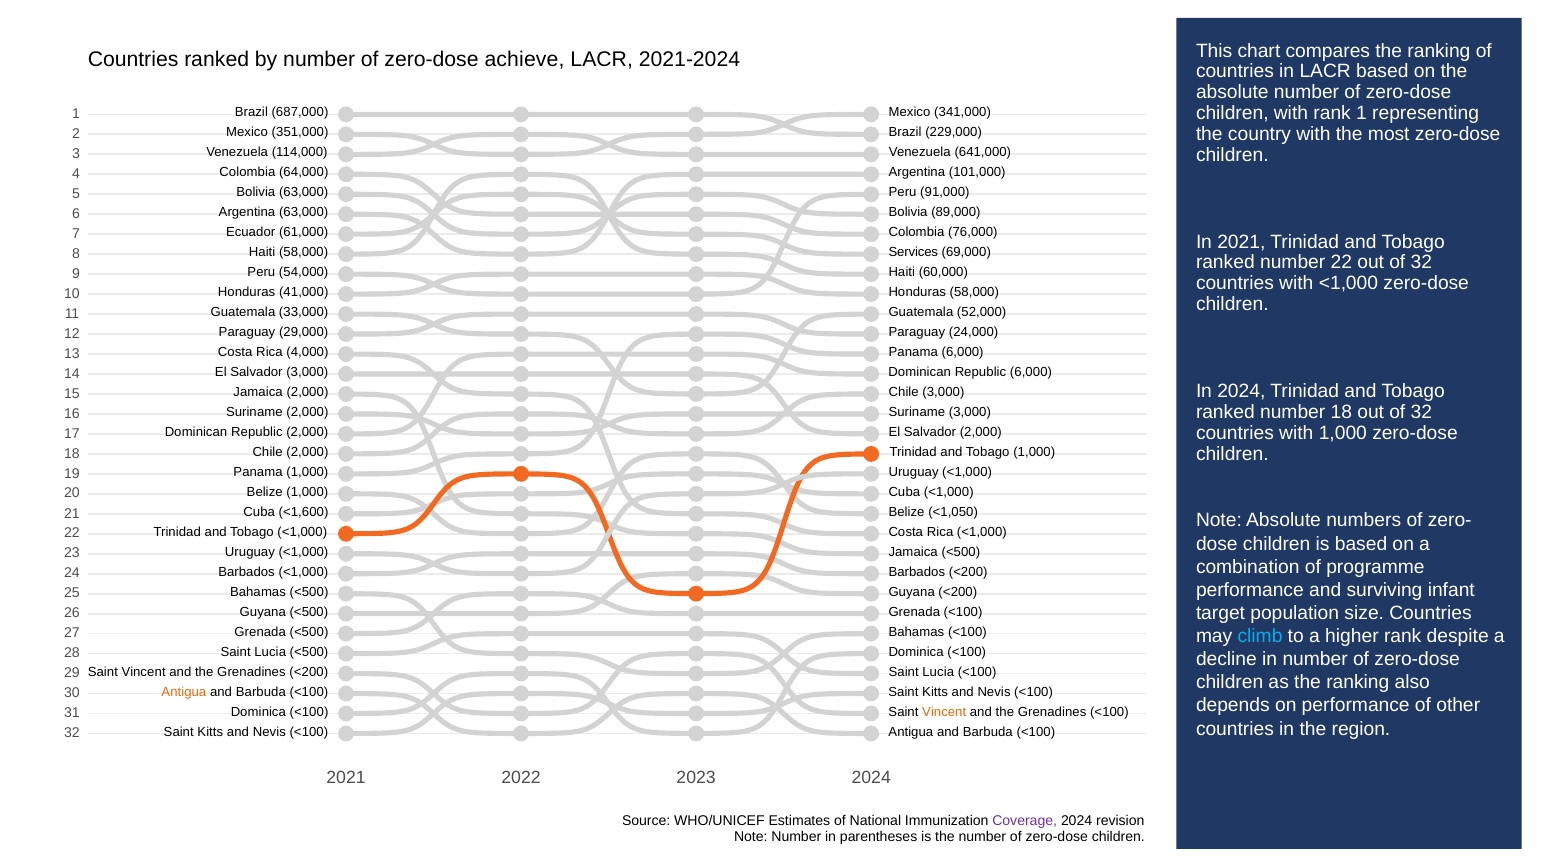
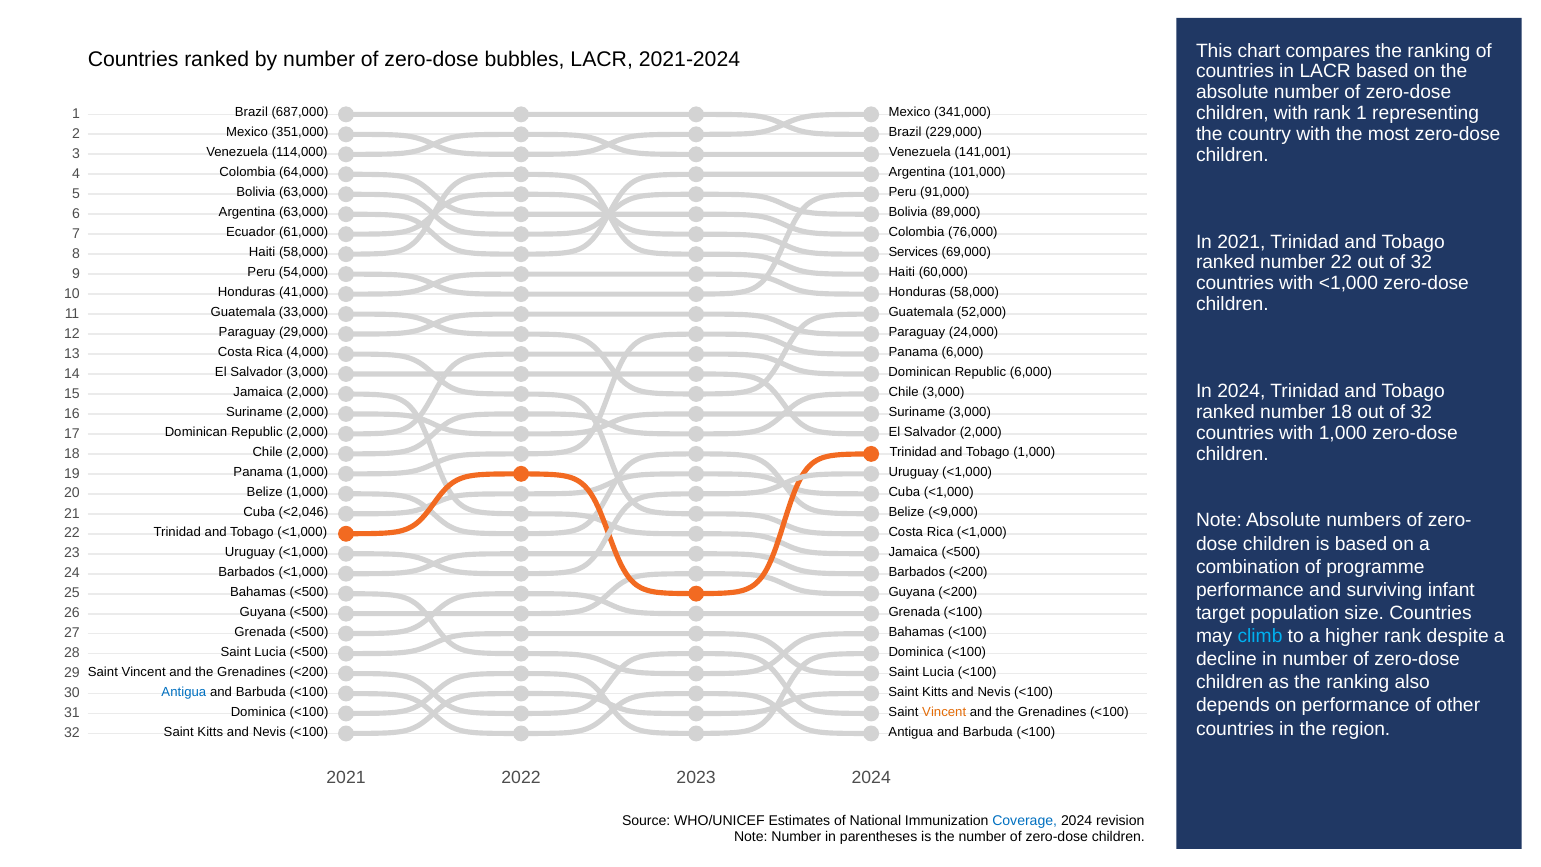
achieve: achieve -> bubbles (525, 60)
641,000: 641,000 -> 141,001 (983, 153)
<1,600: <1,600 -> <2,046 (304, 512)
<1,050: <1,050 -> <9,000 (953, 512)
Antigua colour: orange -> blue (184, 692)
Coverage colour: purple -> blue (1025, 821)
